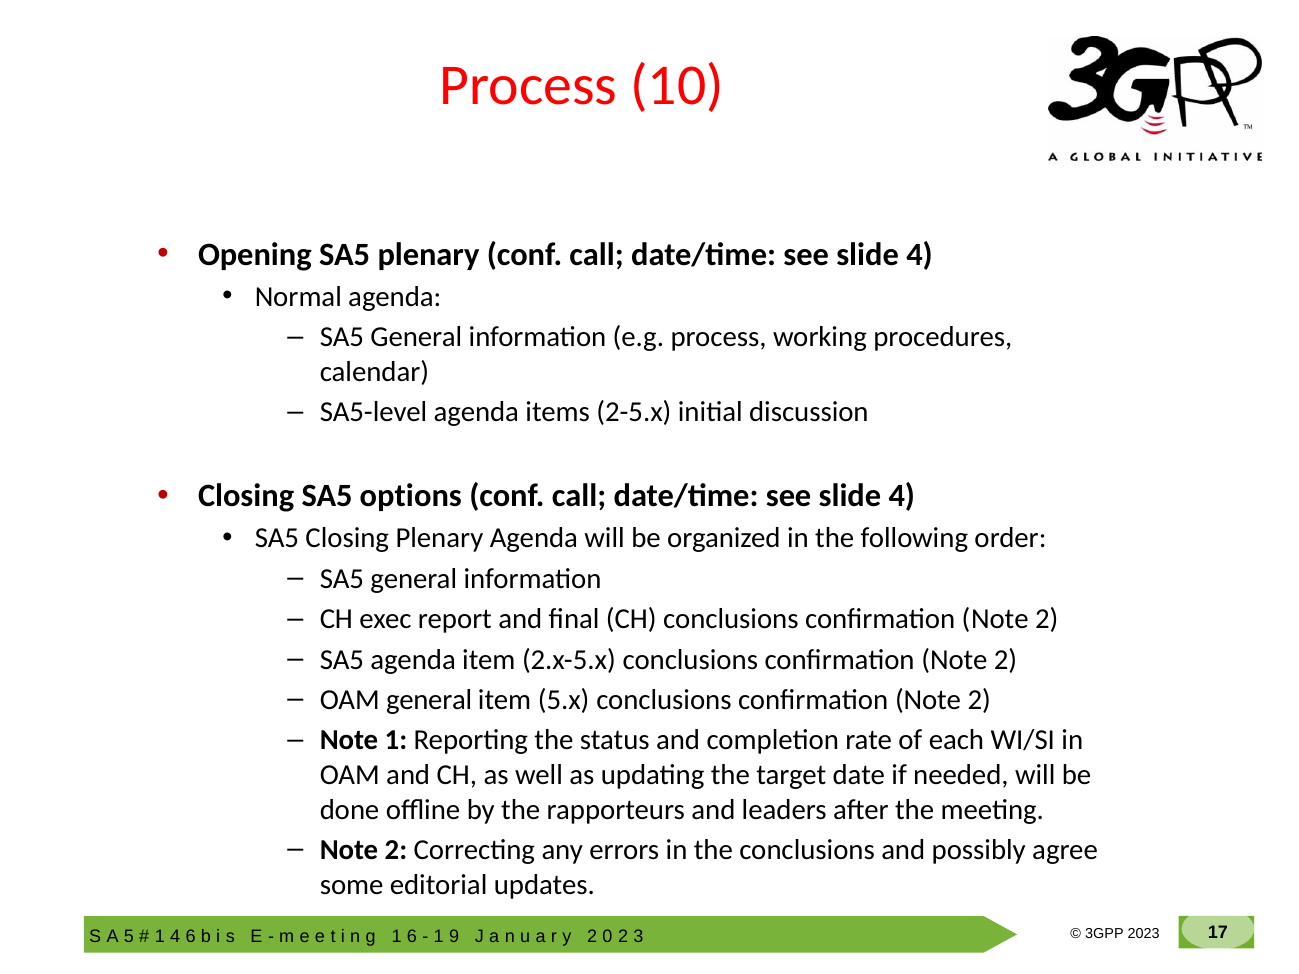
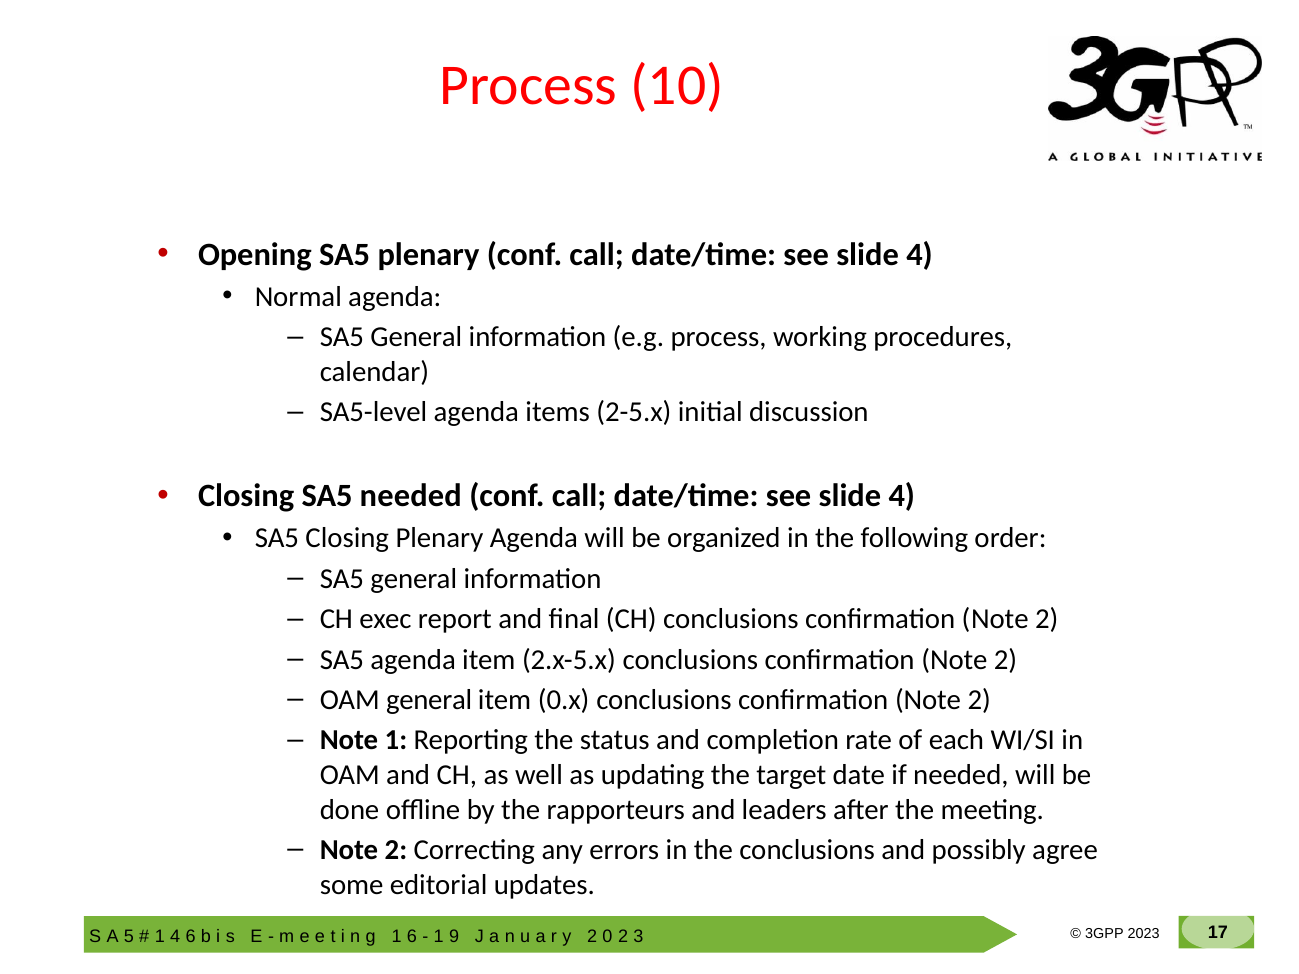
SA5 options: options -> needed (411, 496)
5.x: 5.x -> 0.x (564, 700)
